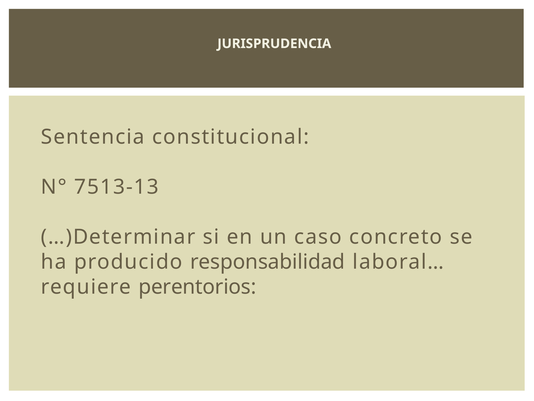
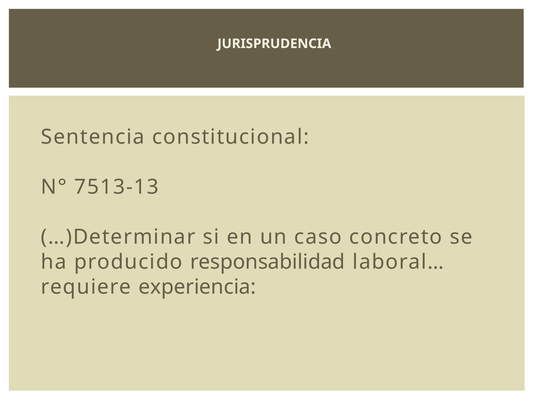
perentorios: perentorios -> experiencia (197, 286)
